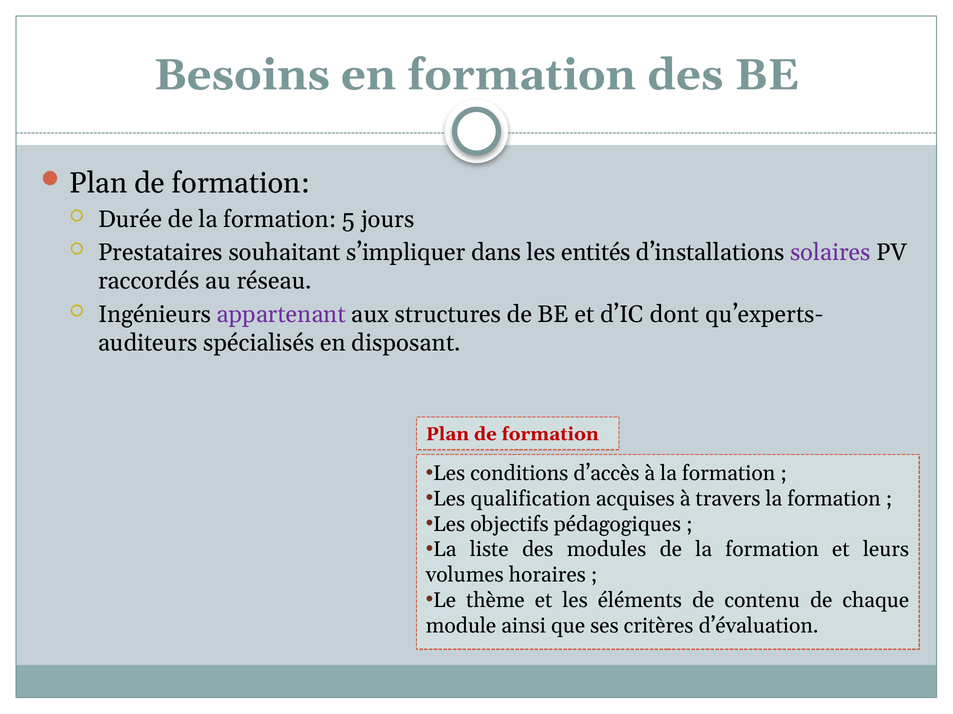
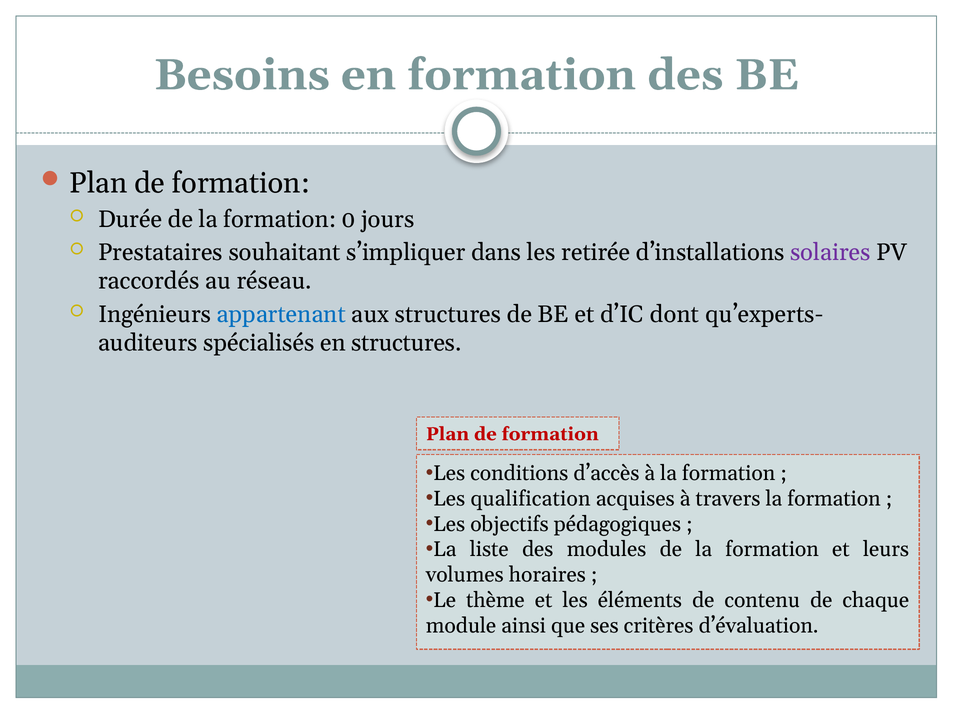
5: 5 -> 0 (349, 219)
entités: entités -> retirée (596, 253)
appartenant colour: purple -> blue (281, 315)
en disposant: disposant -> structures (406, 343)
